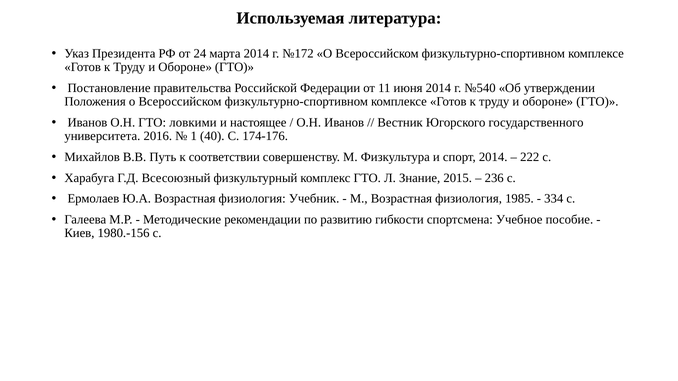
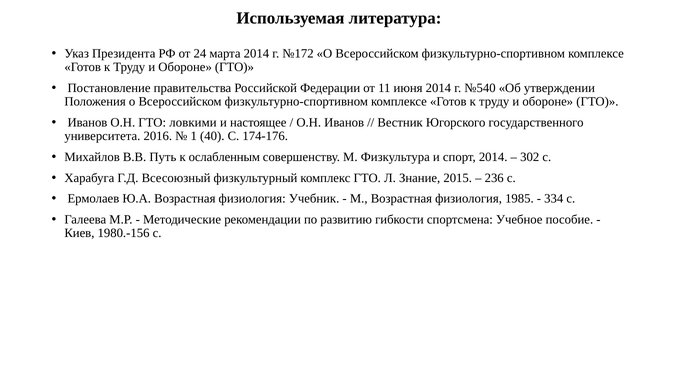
соответствии: соответствии -> ослабленным (224, 157)
222: 222 -> 302 (530, 157)
